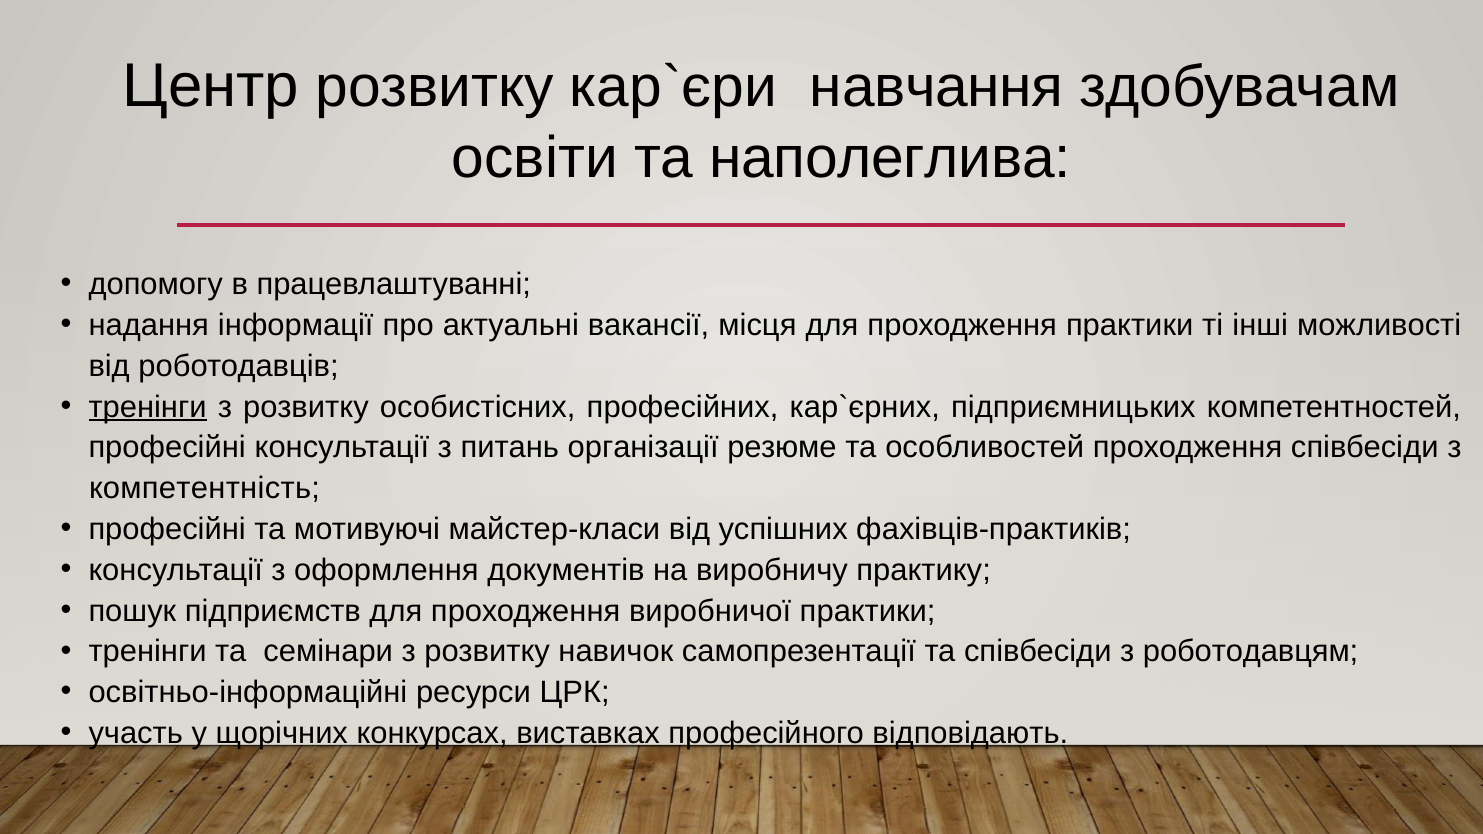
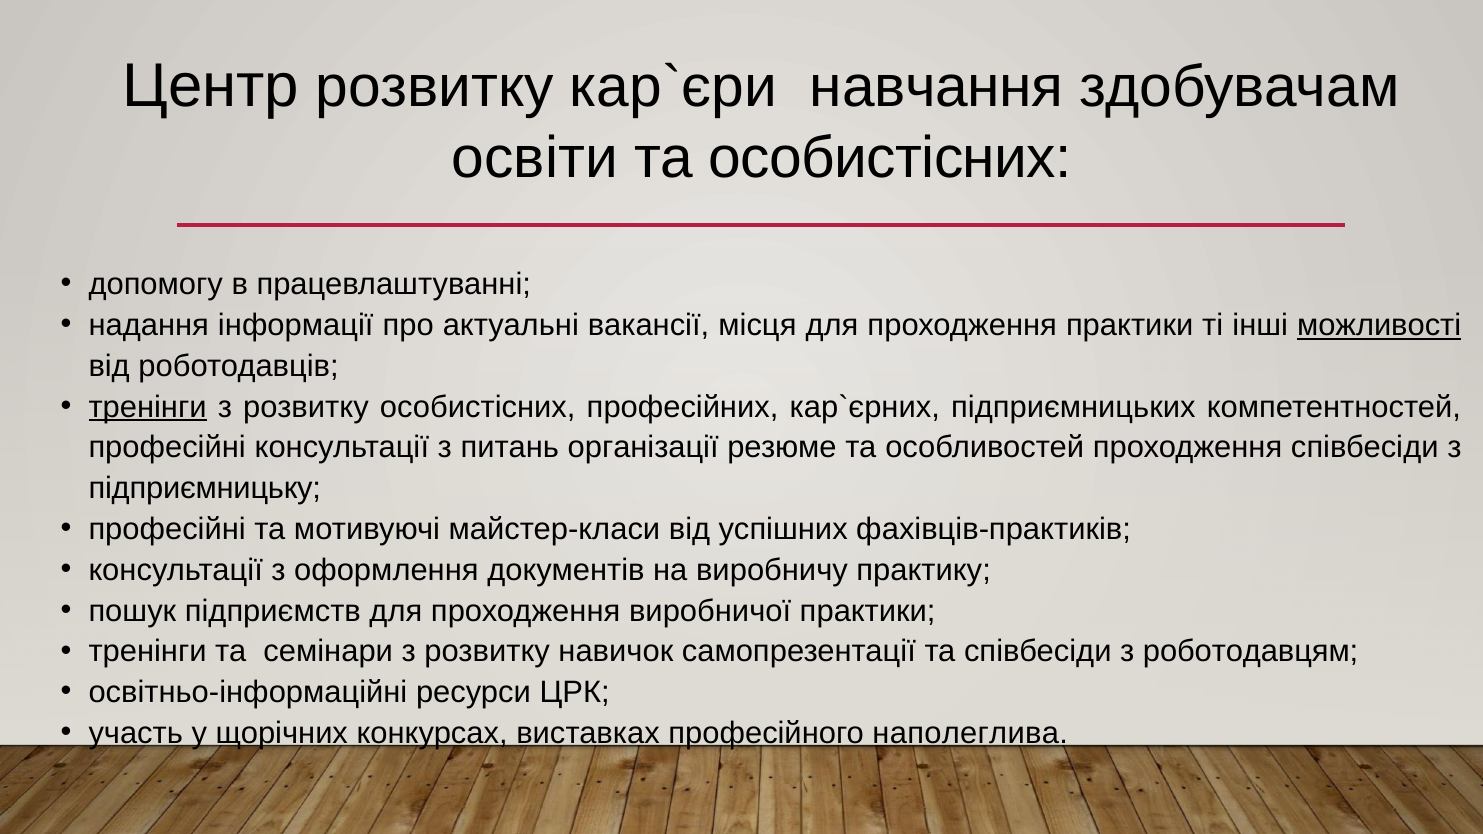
та наполеглива: наполеглива -> особистісних (890, 158)
можливості underline: none -> present (1379, 325)
компетентність: компетентність -> підприємницьку (205, 489)
відповідають: відповідають -> наполеглива (970, 733)
